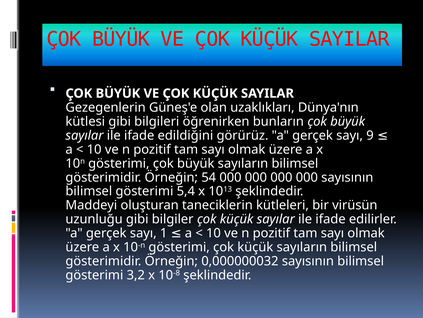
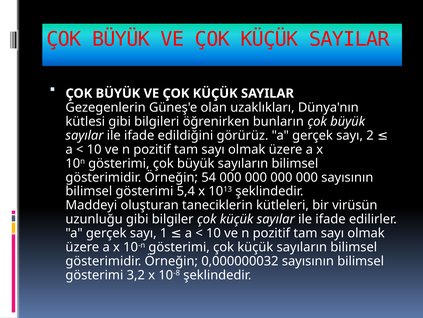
9: 9 -> 2 (370, 135)
